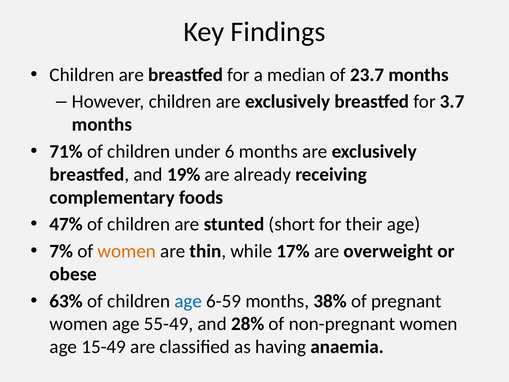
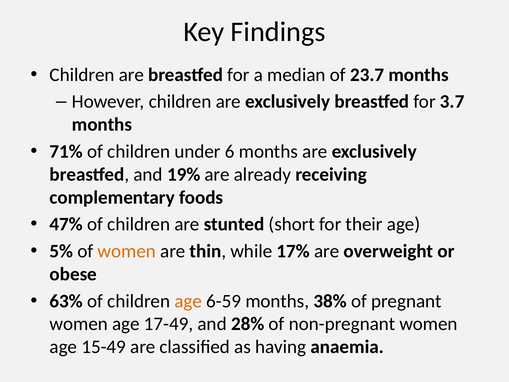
7%: 7% -> 5% (61, 251)
age colour: blue -> orange (188, 301)
55-49: 55-49 -> 17-49 (169, 324)
